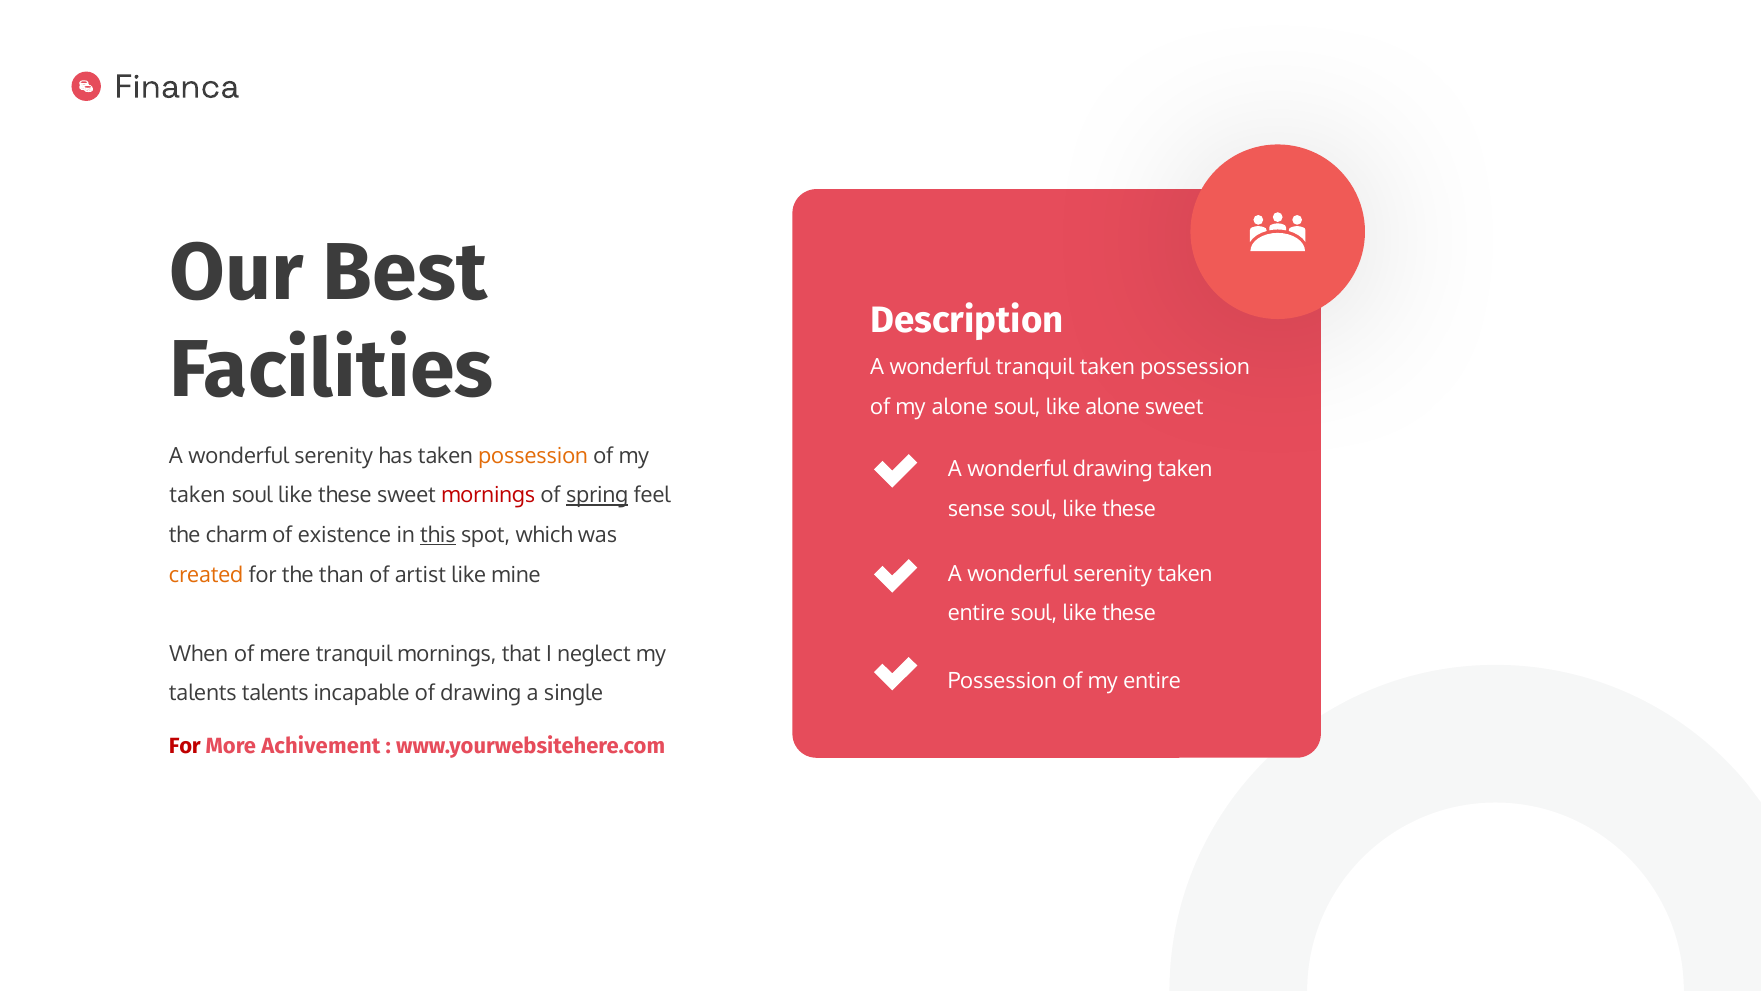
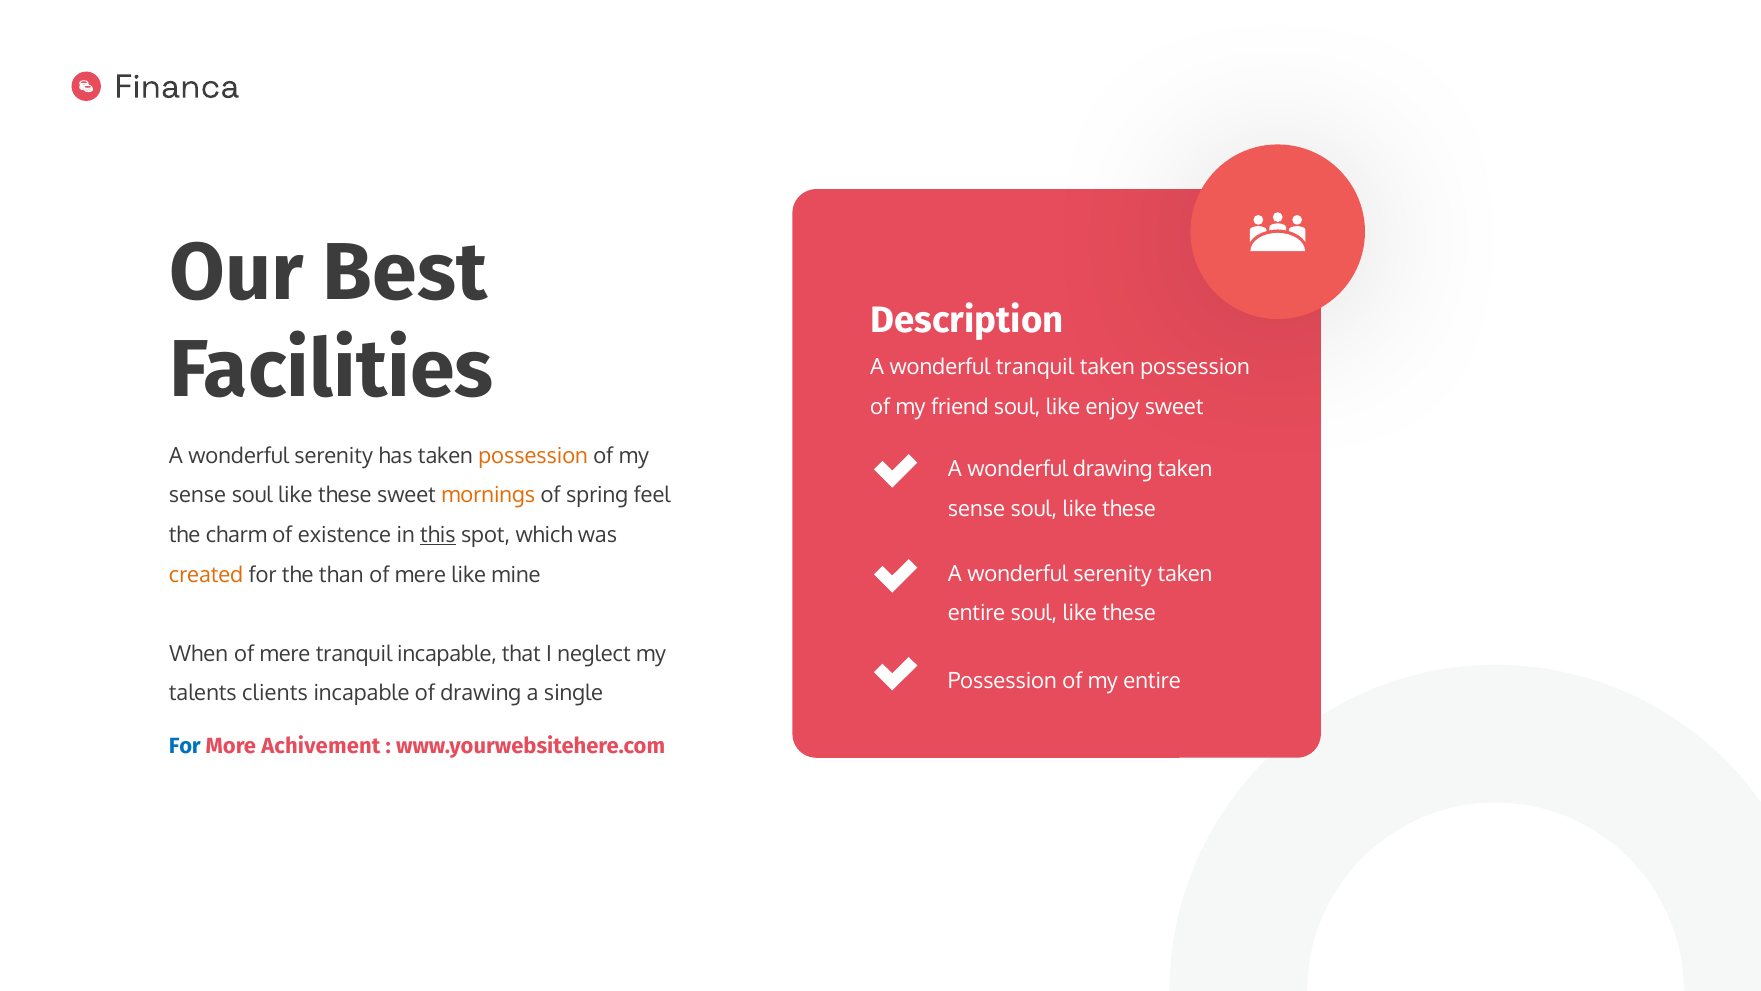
my alone: alone -> friend (960, 407)
like alone: alone -> enjoy (1112, 407)
taken: taken -> sense (198, 495)
mornings colour: red -> orange (488, 495)
spring underline: present -> none (597, 495)
artist: artist -> mere (420, 575)
tranquil mornings: mornings -> incapable (447, 654)
talents talents: talents -> clients (275, 693)
For colour: red -> blue (185, 746)
